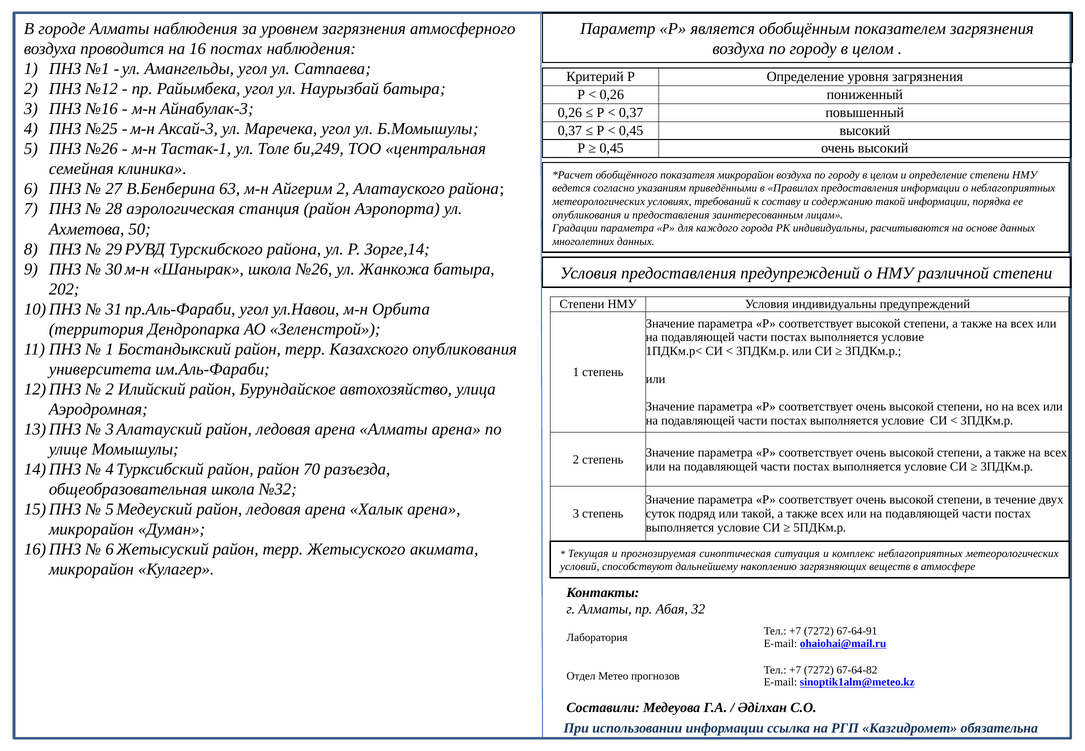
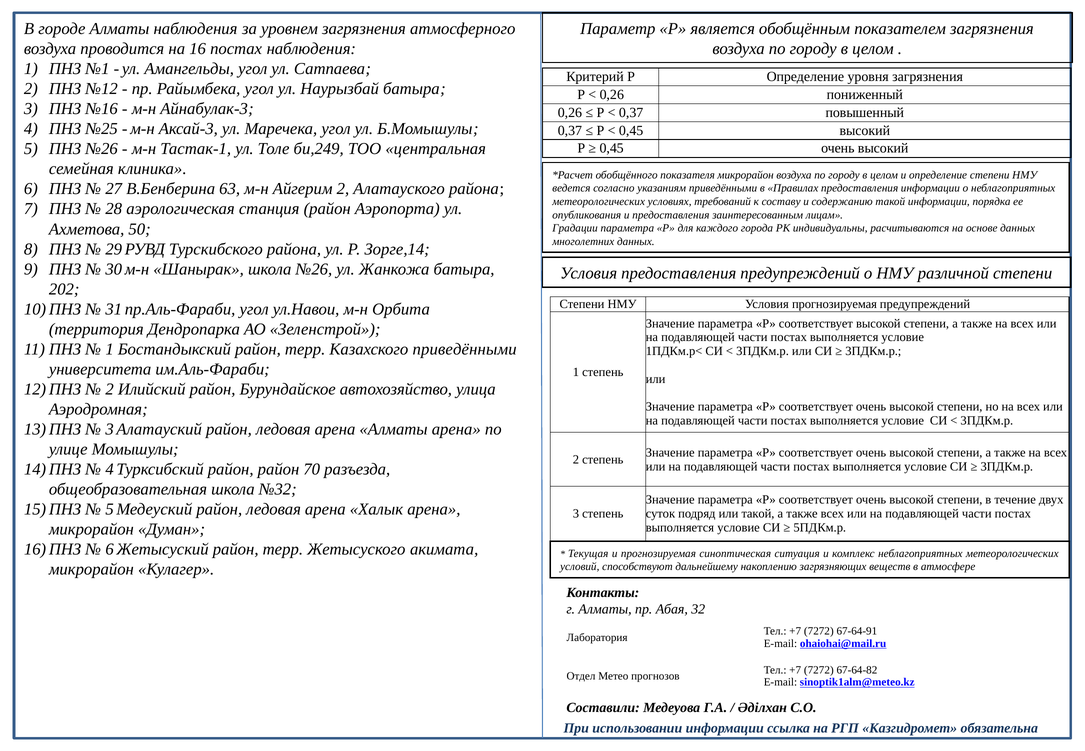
Условия индивидуальны: индивидуальны -> прогнозируемая (834, 304)
Казахского опубликования: опубликования -> приведёнными (465, 349)
